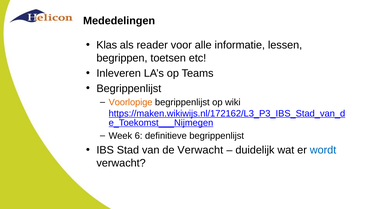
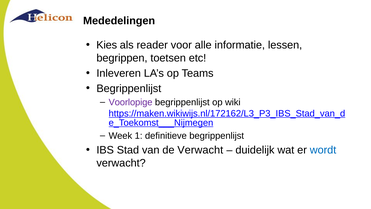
Klas: Klas -> Kies (107, 45)
Voorlopige colour: orange -> purple (131, 102)
6: 6 -> 1 (139, 136)
